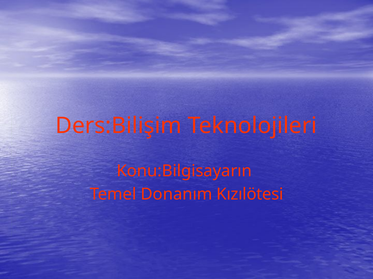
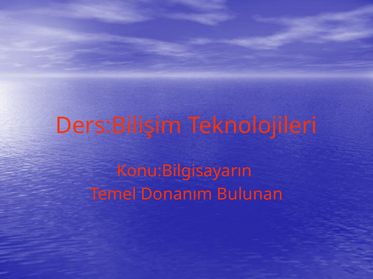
Kızılötesi: Kızılötesi -> Bulunan (250, 195)
